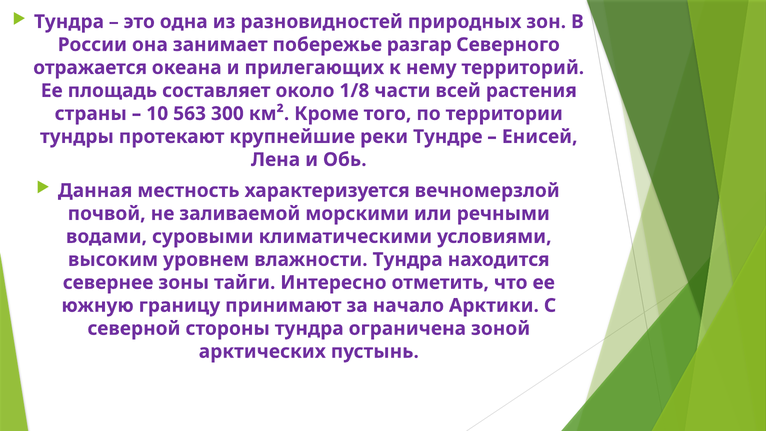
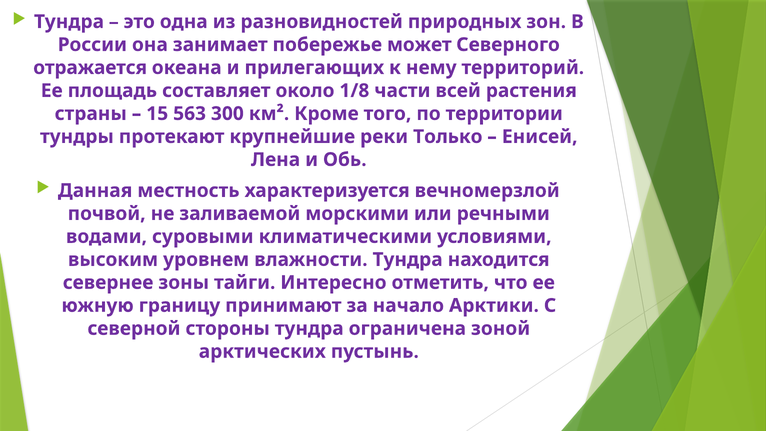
разгар: разгар -> может (419, 45)
10: 10 -> 15 (157, 114)
Тундре: Тундре -> Только (448, 137)
